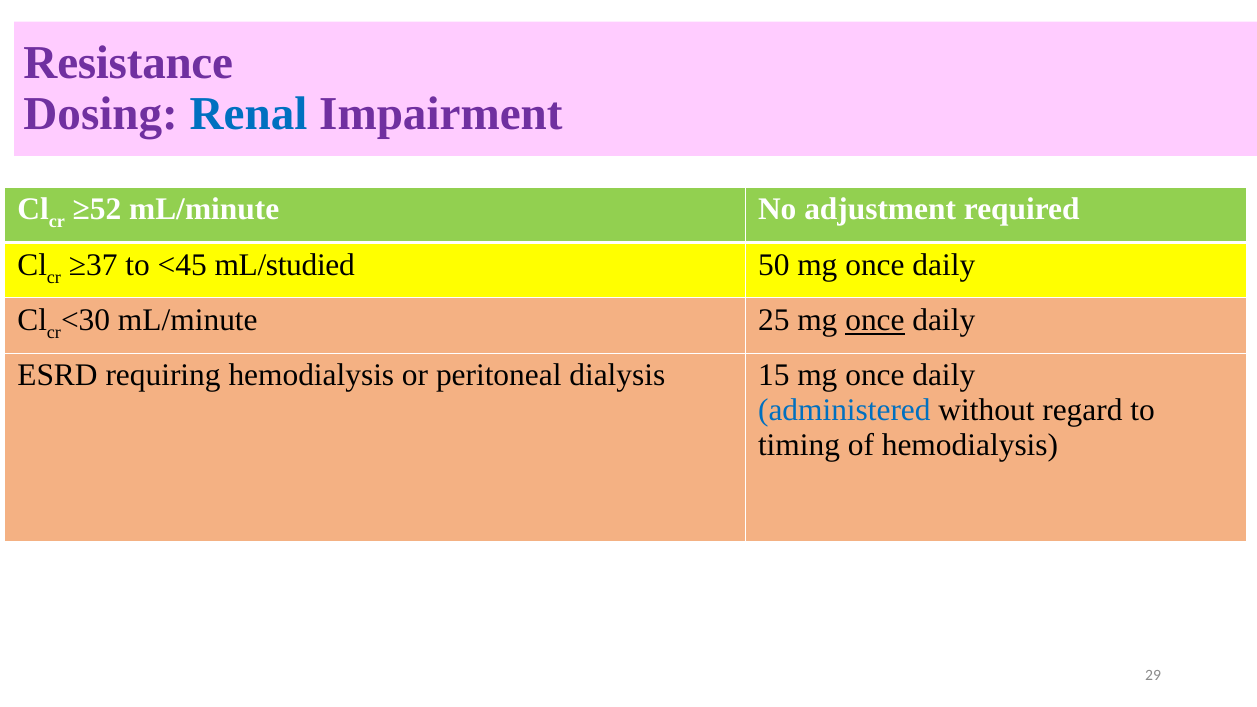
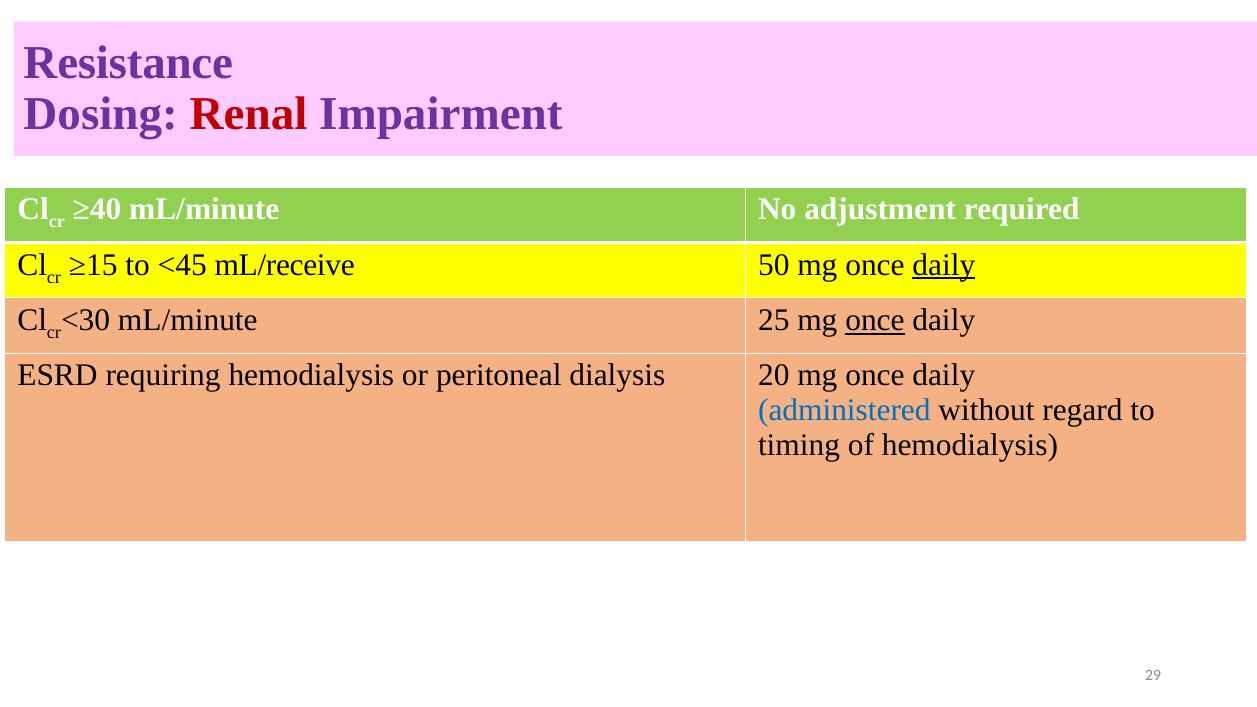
Renal colour: blue -> red (249, 114)
≥52: ≥52 -> ≥40 (97, 209)
≥37: ≥37 -> ≥15 (93, 265)
mL/studied: mL/studied -> mL/receive (285, 265)
daily underline: none -> present (944, 265)
15: 15 -> 20 (774, 376)
